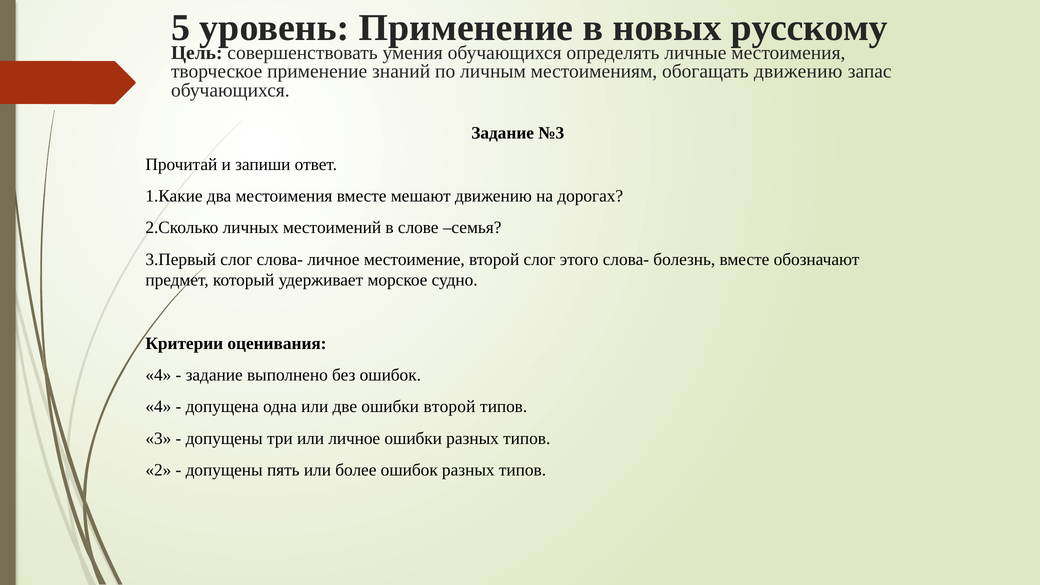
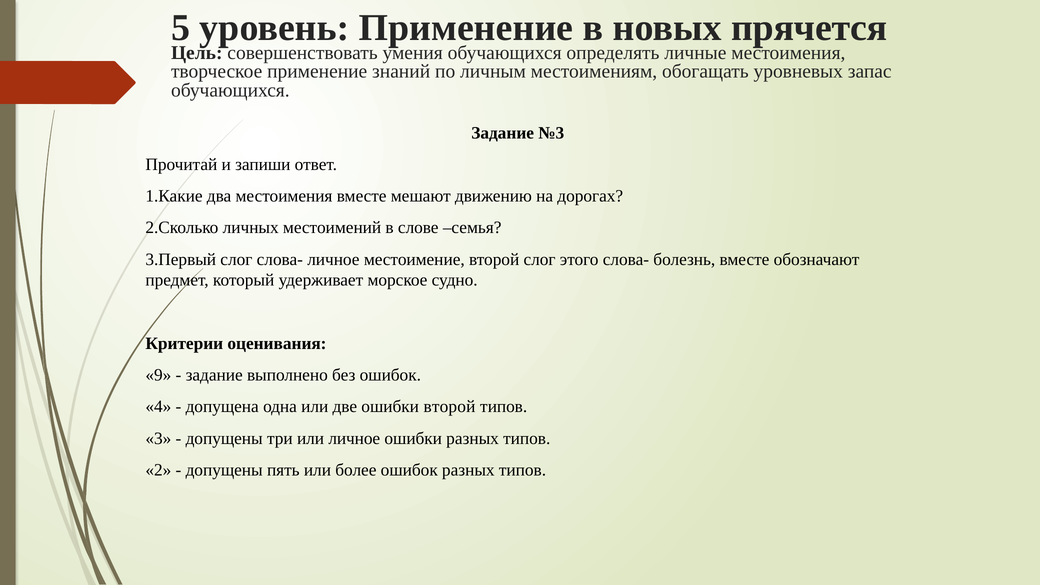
русскому: русскому -> прячется (809, 28)
обогащать движению: движению -> уровневых (798, 71)
4: 4 -> 9 (158, 375)
